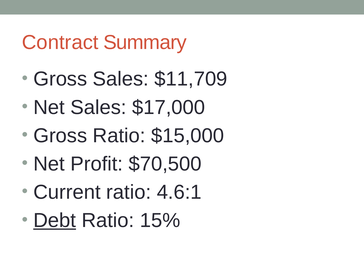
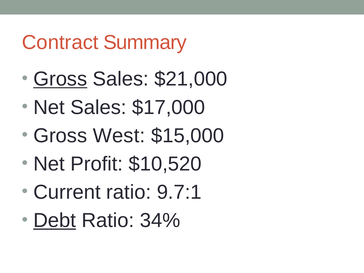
Gross underline: none -> present (60, 79)
$11,709: $11,709 -> $21,000 (191, 79)
Gross Ratio: Ratio -> West (119, 136)
$70,500: $70,500 -> $10,520 (165, 164)
4.6:1: 4.6:1 -> 9.7:1 (179, 192)
15%: 15% -> 34% (160, 220)
